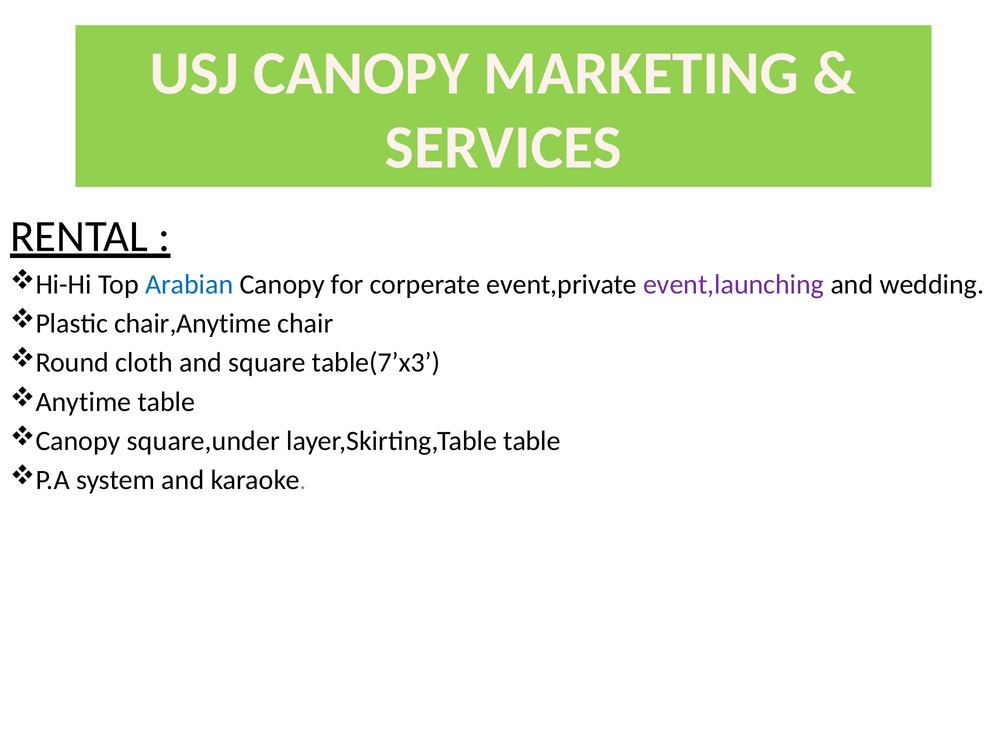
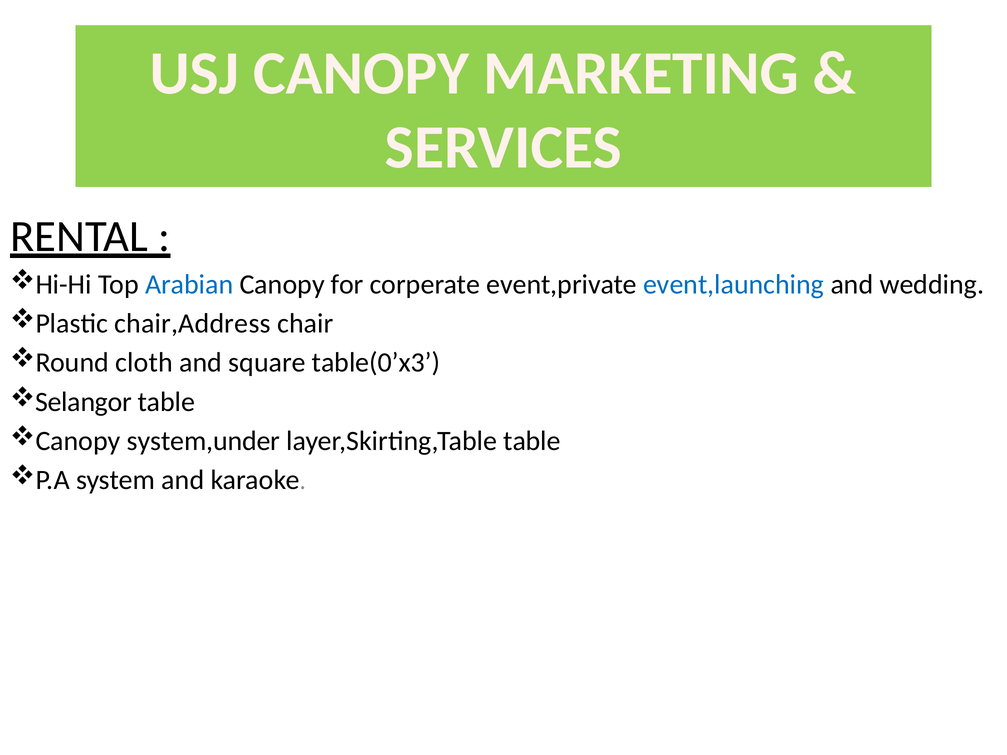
event,launching colour: purple -> blue (734, 284)
chair,Anytime: chair,Anytime -> chair,Address (192, 324)
table(7’x3: table(7’x3 -> table(0’x3 (376, 363)
Anytime: Anytime -> Selangor (84, 402)
square,under: square,under -> system,under (204, 441)
